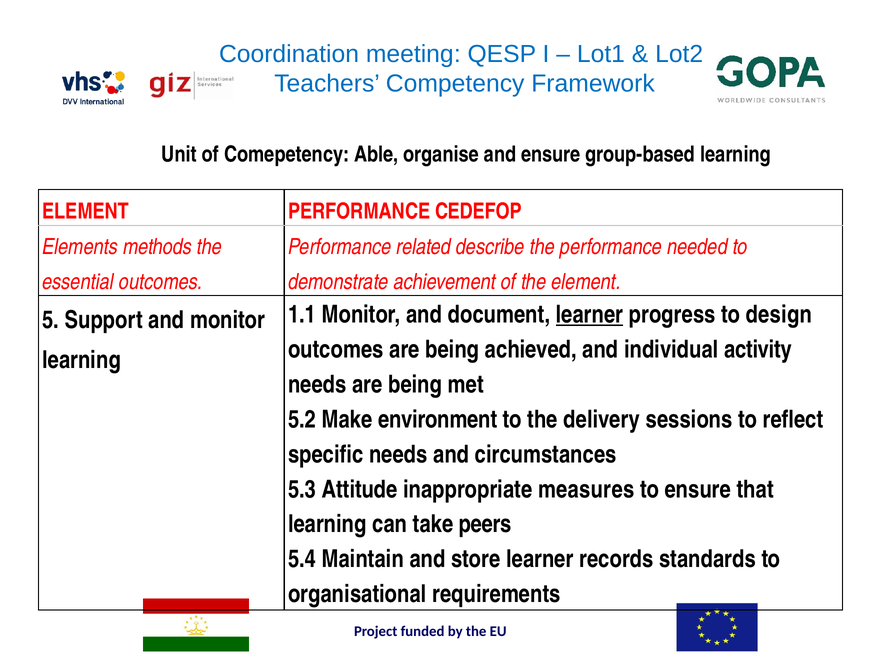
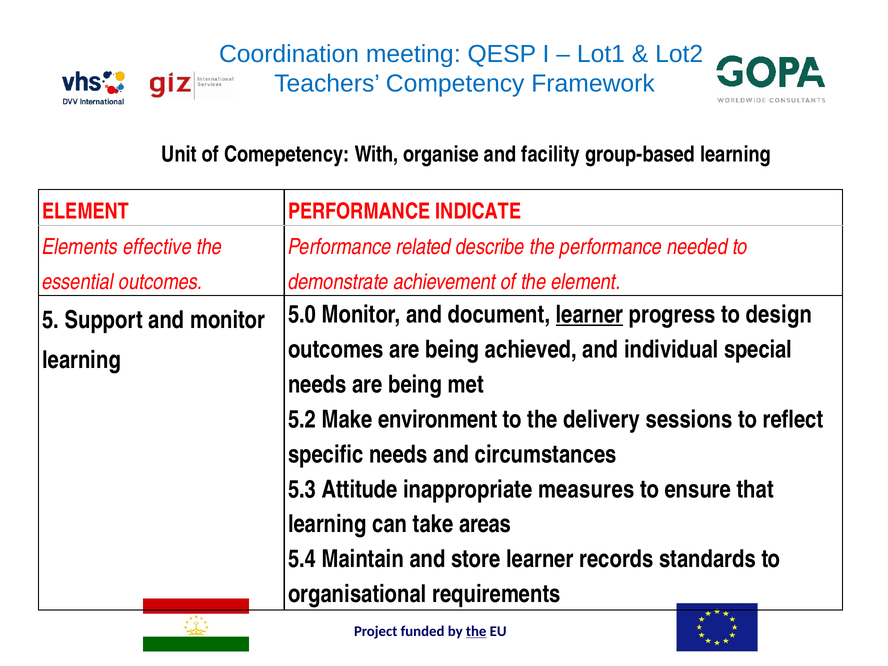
Able: Able -> With (376, 155)
and ensure: ensure -> facility (551, 155)
CEDEFOP: CEDEFOP -> INDICATE (478, 211)
methods: methods -> effective (157, 247)
1.1: 1.1 -> 5.0 (302, 315)
activity: activity -> special (758, 350)
peers: peers -> areas (485, 524)
the underline: none -> present (476, 631)
